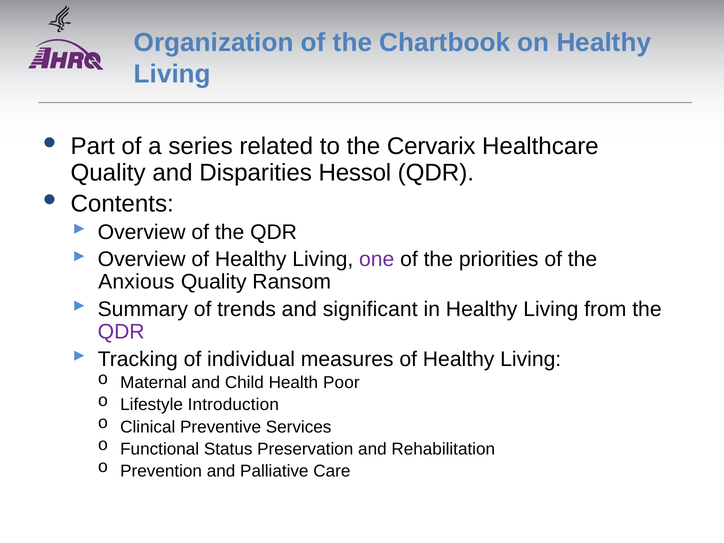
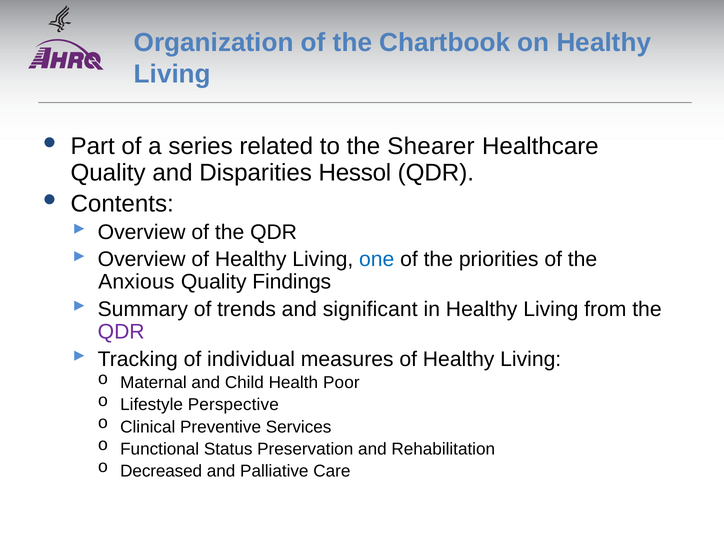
Cervarix: Cervarix -> Shearer (431, 146)
one colour: purple -> blue (377, 259)
Ransom: Ransom -> Findings (292, 282)
Introduction: Introduction -> Perspective (233, 405)
Prevention: Prevention -> Decreased (161, 471)
